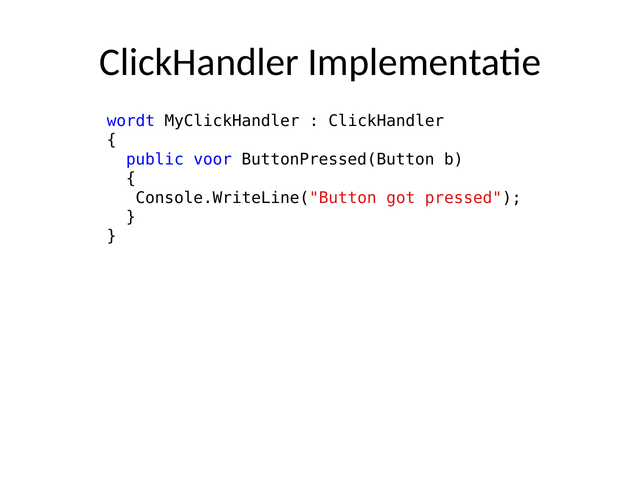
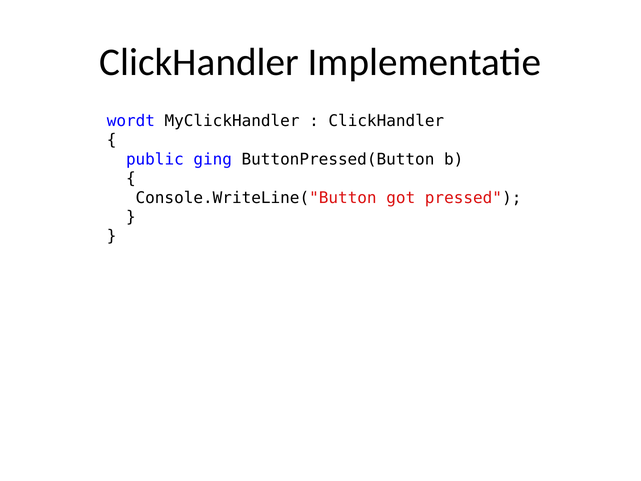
voor: voor -> ging (213, 159)
